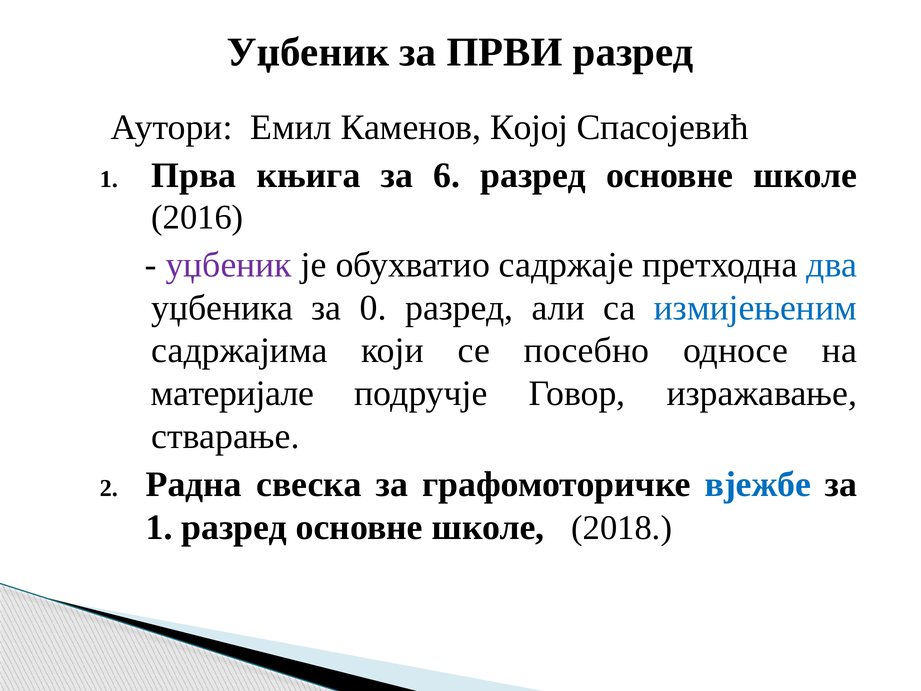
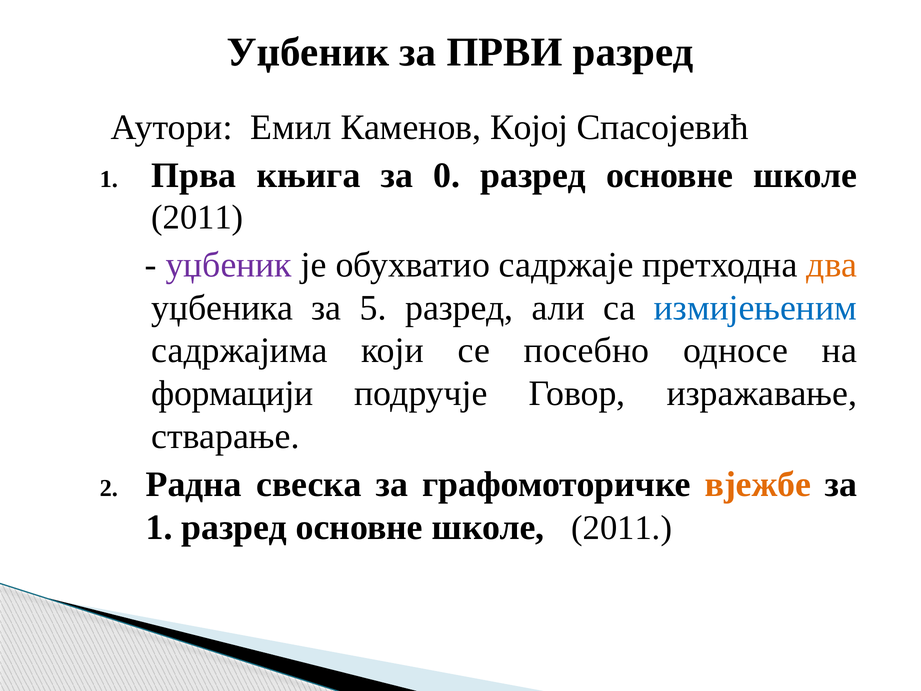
6: 6 -> 0 (447, 175)
2016: 2016 -> 2011 (197, 217)
два colour: blue -> orange (832, 265)
0: 0 -> 5 (373, 308)
материјале: материјале -> формацији (232, 393)
вјежбе colour: blue -> orange (758, 484)
2018: 2018 -> 2011 (622, 528)
